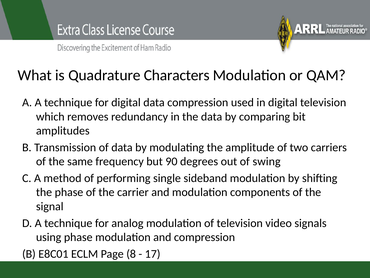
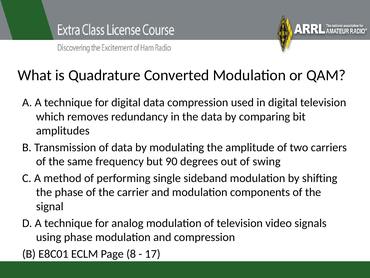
Characters: Characters -> Converted (177, 75)
